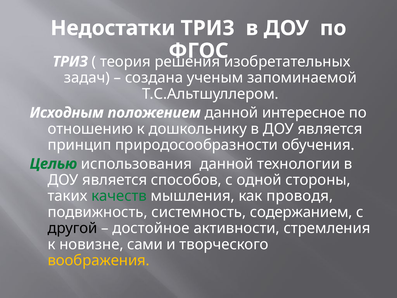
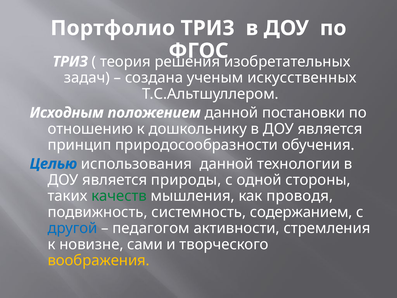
Недостатки: Недостатки -> Портфолио (113, 28)
запоминаемой: запоминаемой -> искусственных (302, 78)
интересное: интересное -> постановки (304, 113)
Целью colour: green -> blue (53, 164)
способов: способов -> природы (186, 180)
другой colour: black -> blue (72, 228)
достойное: достойное -> педагогом (151, 228)
